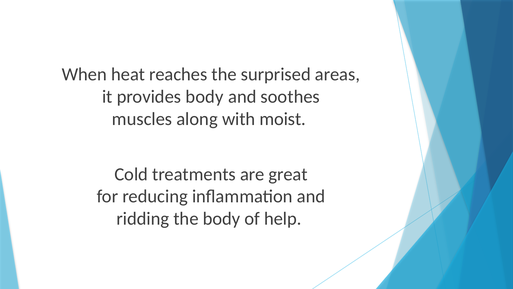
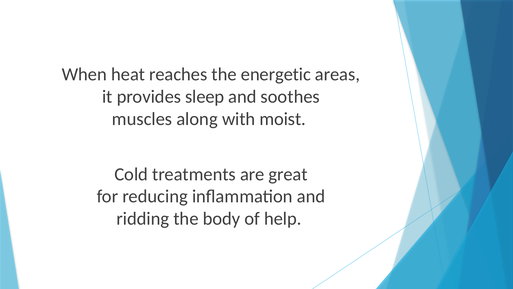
surprised: surprised -> energetic (276, 74)
provides body: body -> sleep (205, 97)
